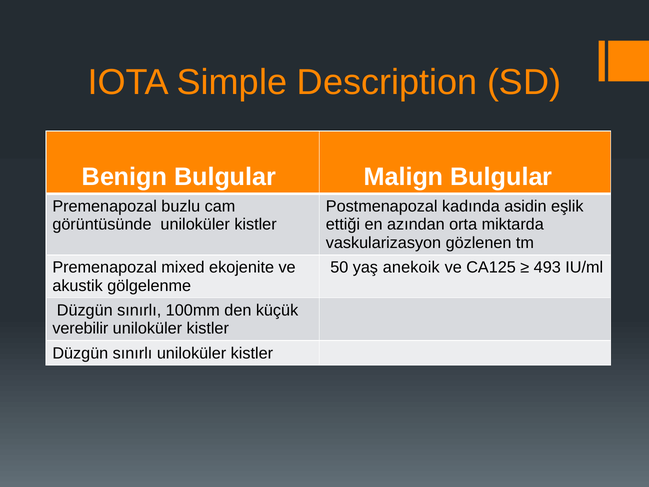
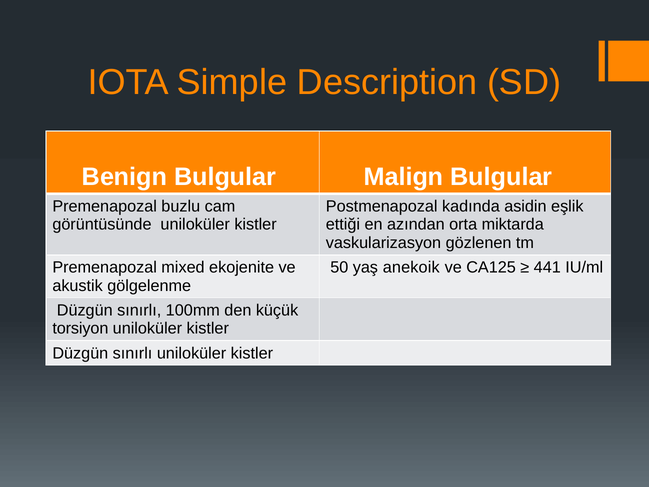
493: 493 -> 441 (547, 267)
verebilir: verebilir -> torsiyon (80, 328)
